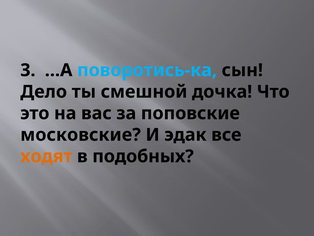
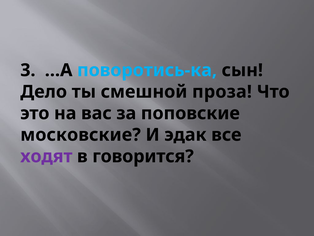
дочка: дочка -> проза (222, 92)
ходят colour: orange -> purple (46, 156)
подобных: подобных -> говорится (143, 156)
